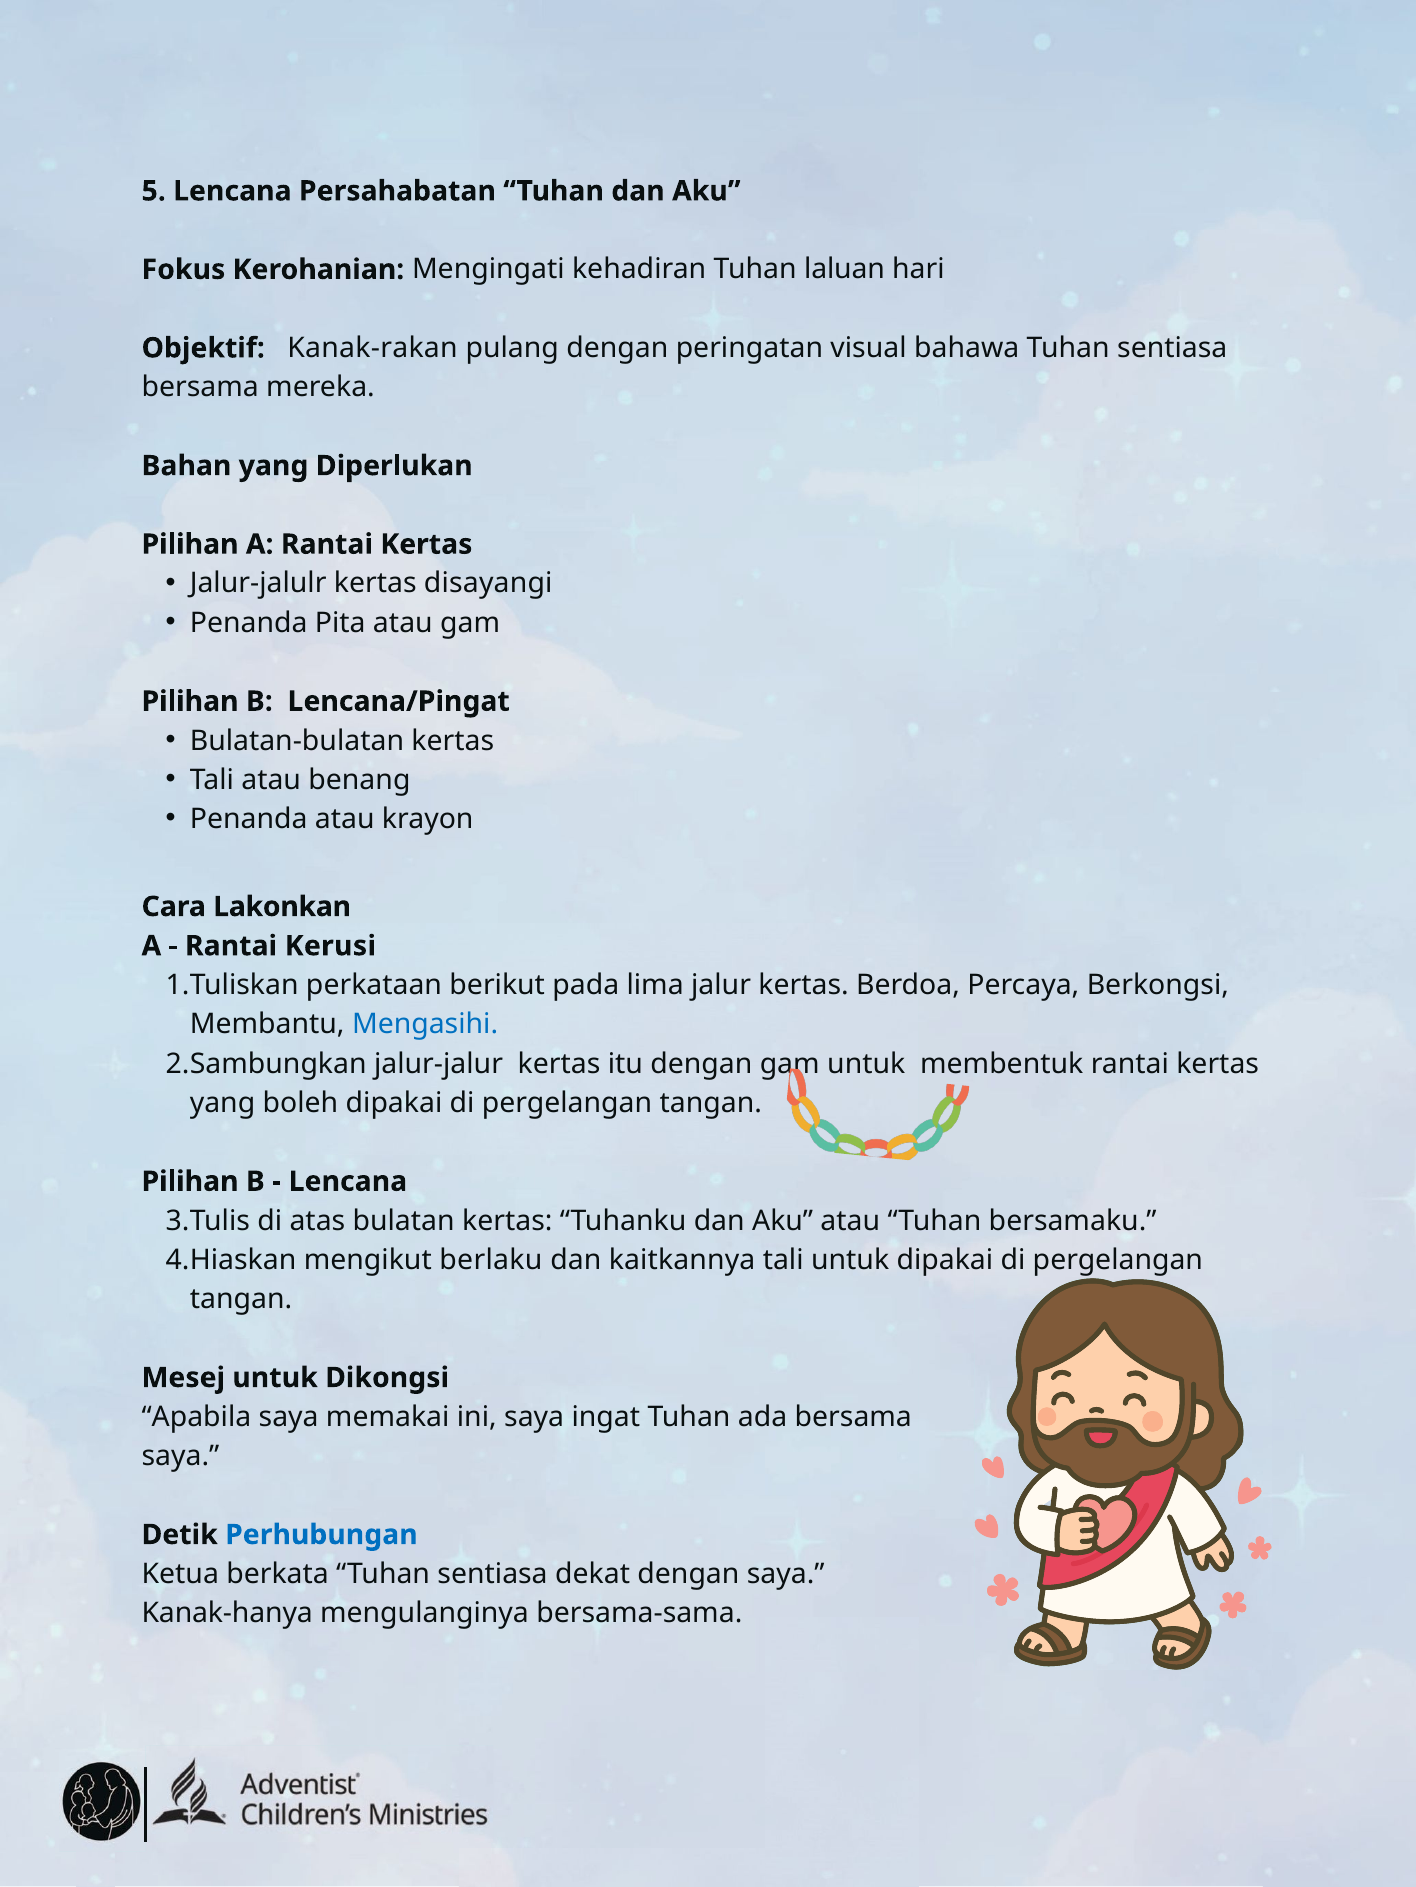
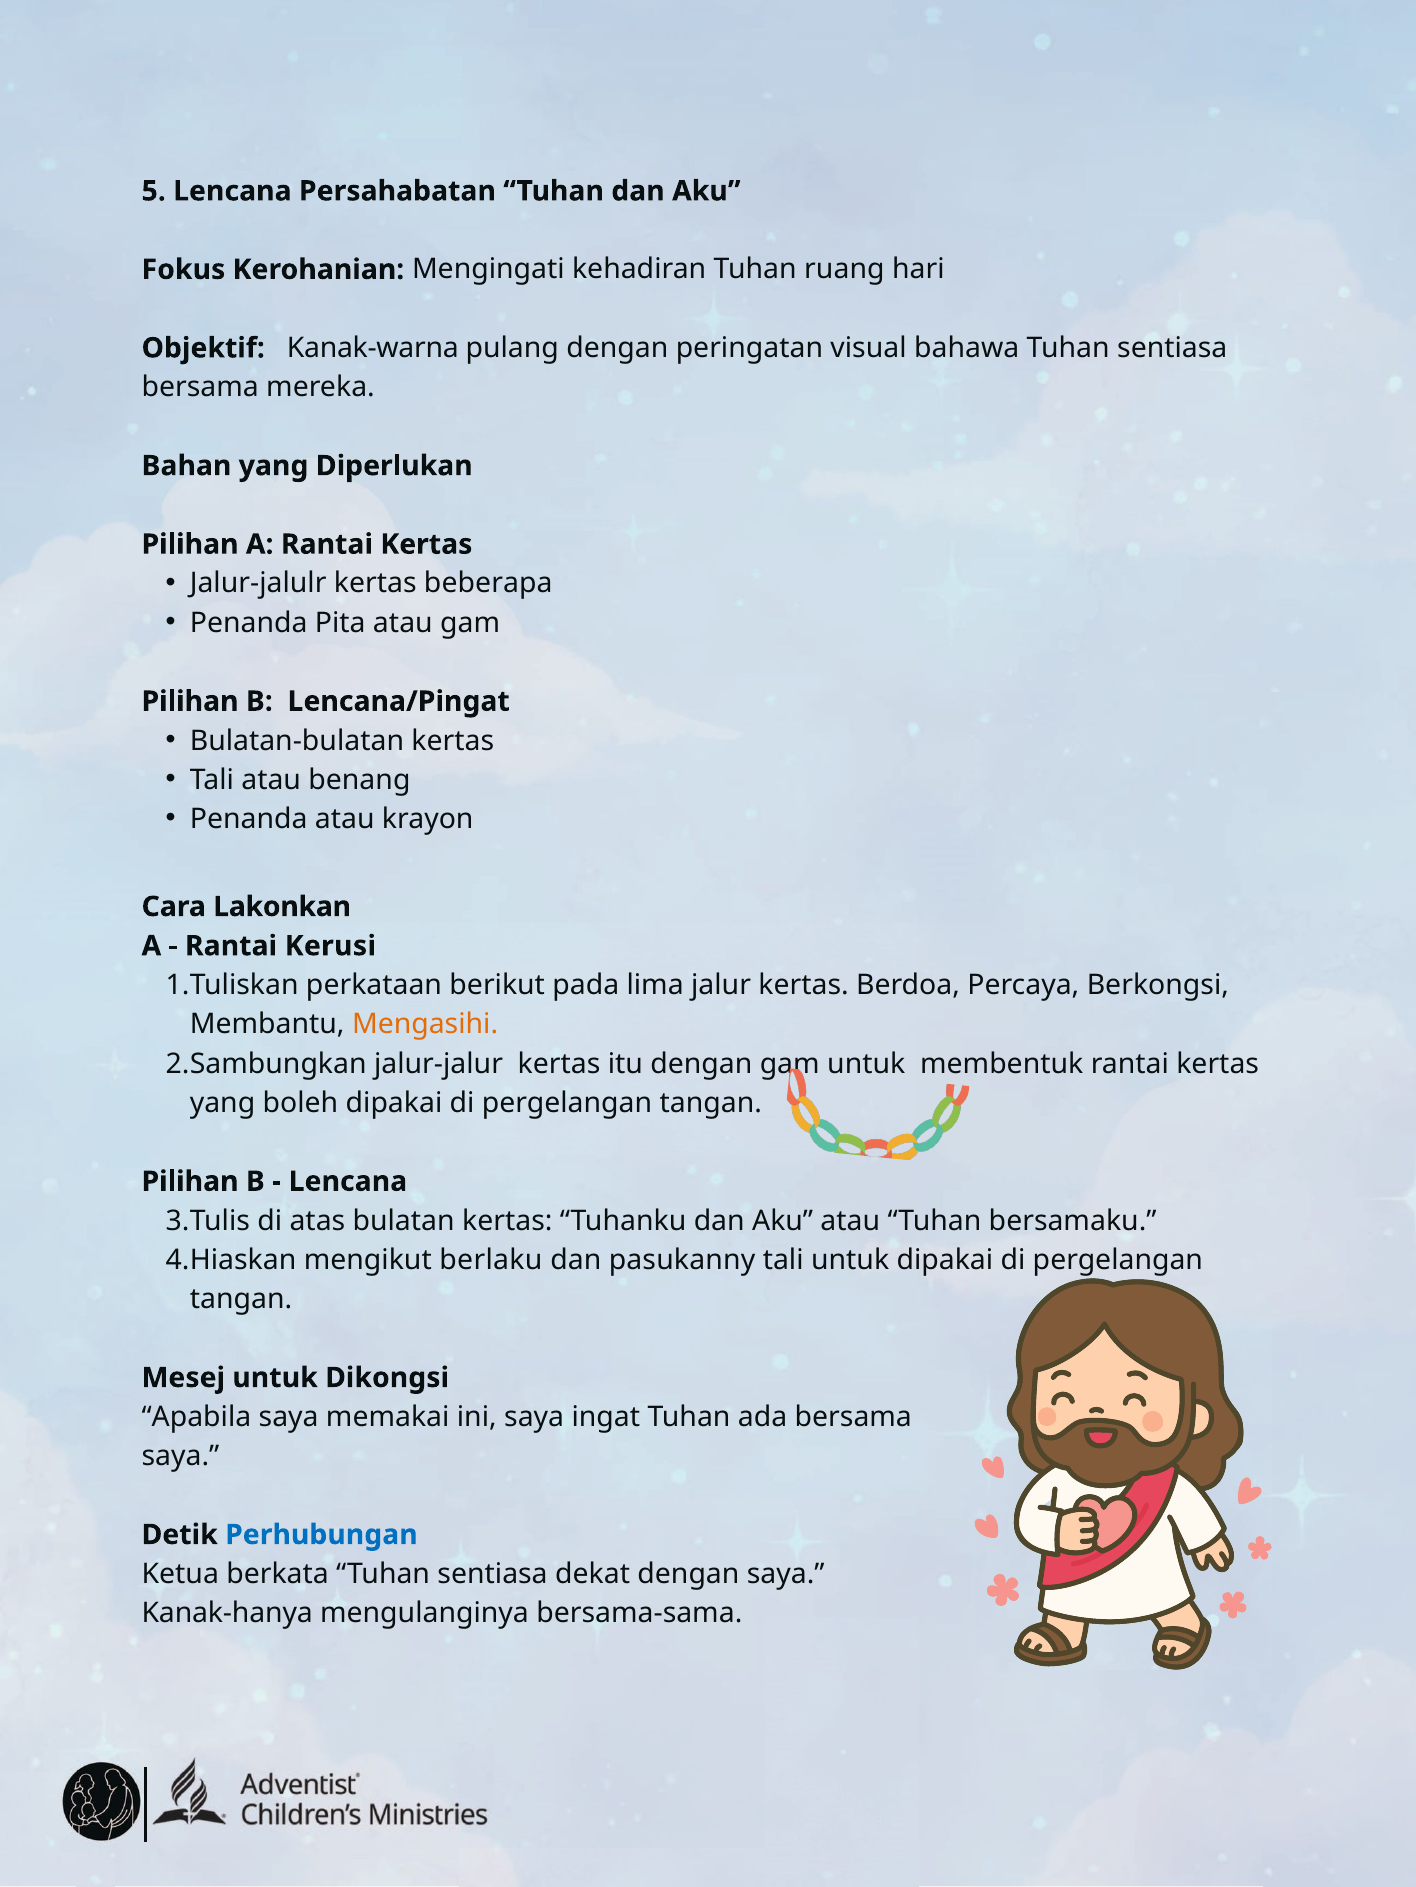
laluan: laluan -> ruang (844, 270)
Kanak-rakan: Kanak-rakan -> Kanak-warna (373, 348)
disayangi: disayangi -> beberapa (488, 584)
Mengasihi colour: blue -> orange (425, 1025)
kaitkannya: kaitkannya -> pasukanny (682, 1261)
